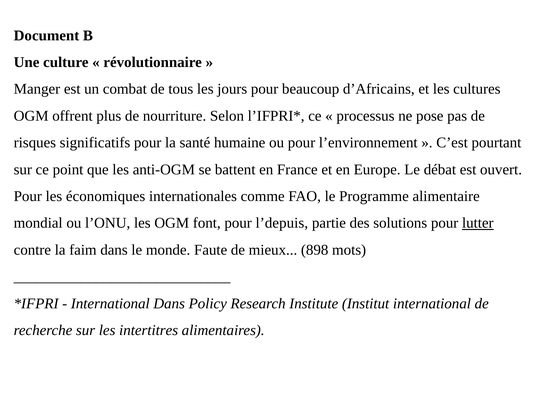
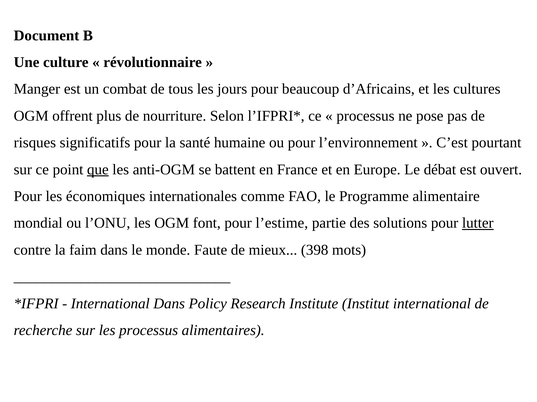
que underline: none -> present (98, 170)
l’depuis: l’depuis -> l’estime (282, 223)
898: 898 -> 398 (315, 250)
les intertitres: intertitres -> processus (149, 331)
